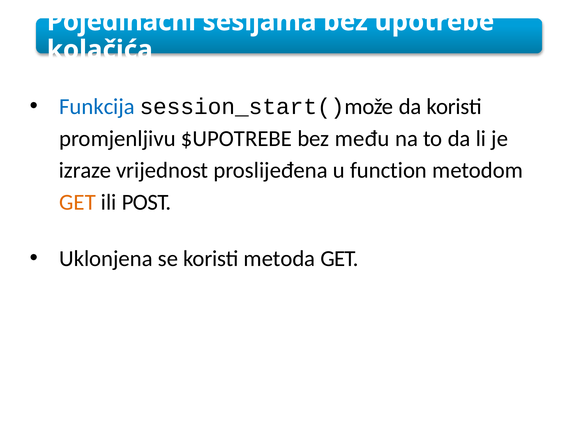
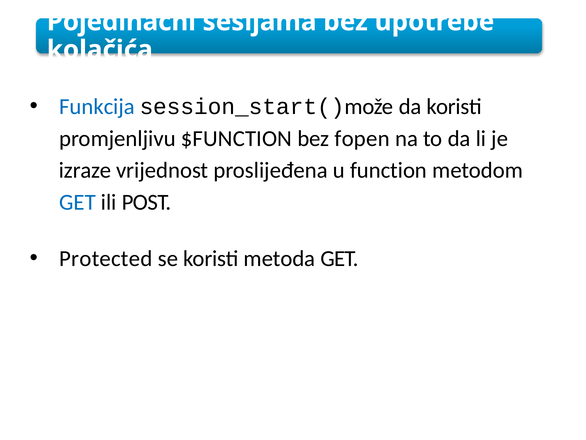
$UPOTREBE: $UPOTREBE -> $FUNCTION (236, 138)
među: među -> fopen (362, 138)
GET colour: orange -> blue (78, 202)
Uklonjena: Uklonjena -> Protected (106, 258)
